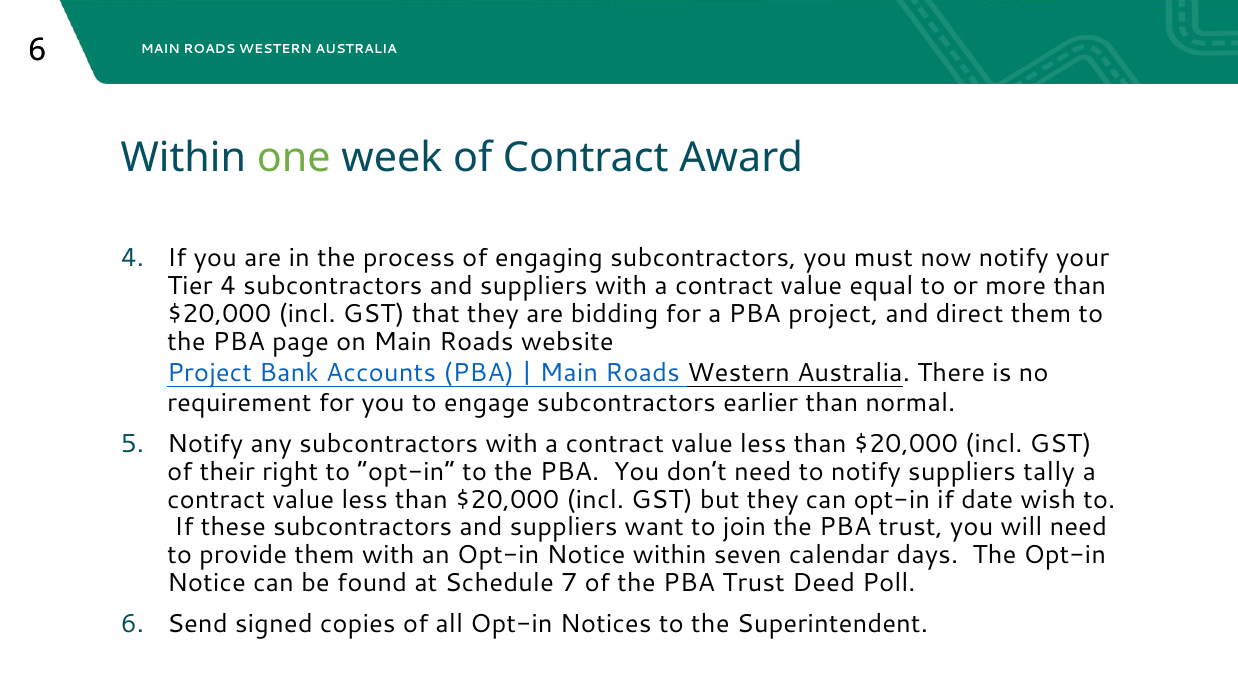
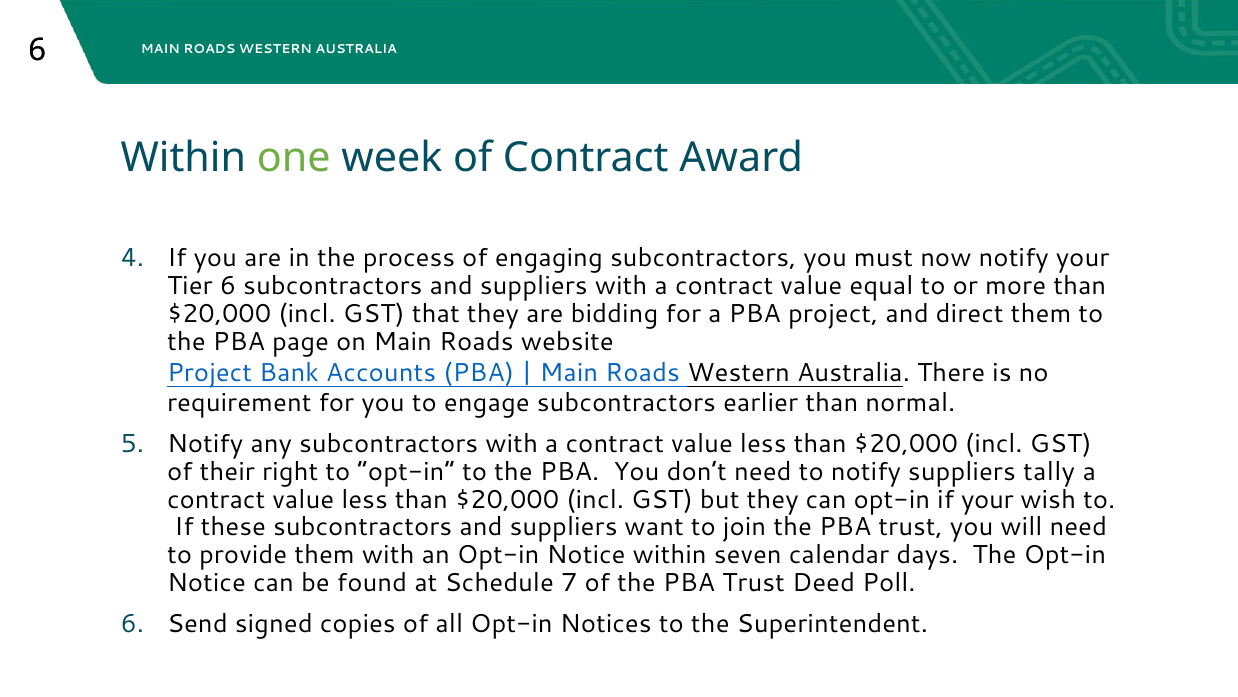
Tier 4: 4 -> 6 (228, 286)
if date: date -> your (987, 499)
